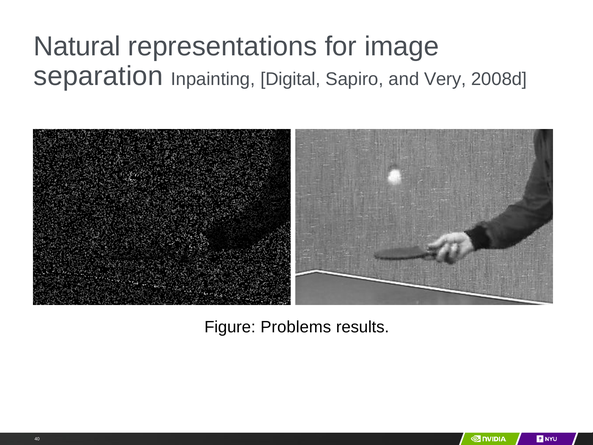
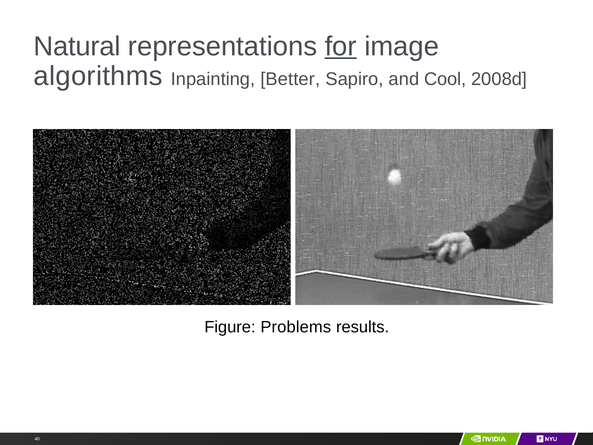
for underline: none -> present (341, 46)
separation: separation -> algorithms (98, 76)
Digital: Digital -> Better (290, 79)
Very: Very -> Cool (445, 79)
